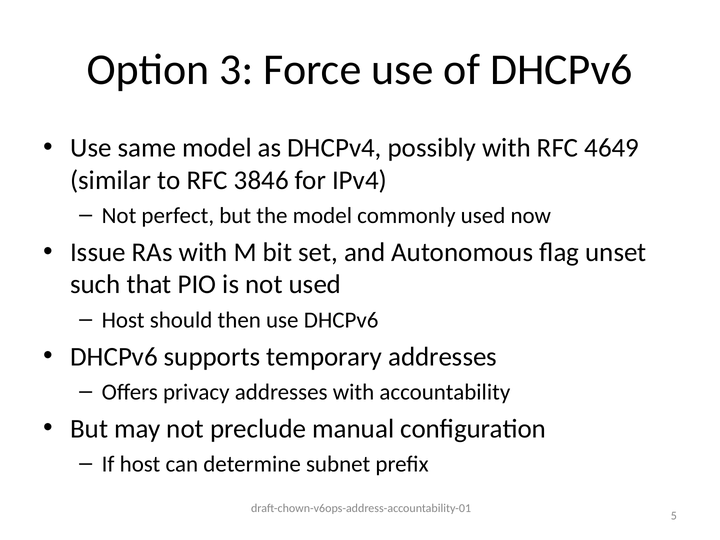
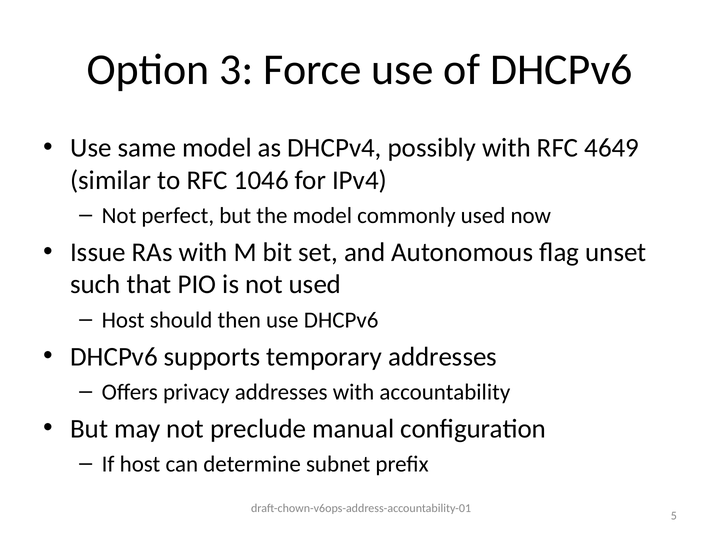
3846: 3846 -> 1046 (261, 180)
